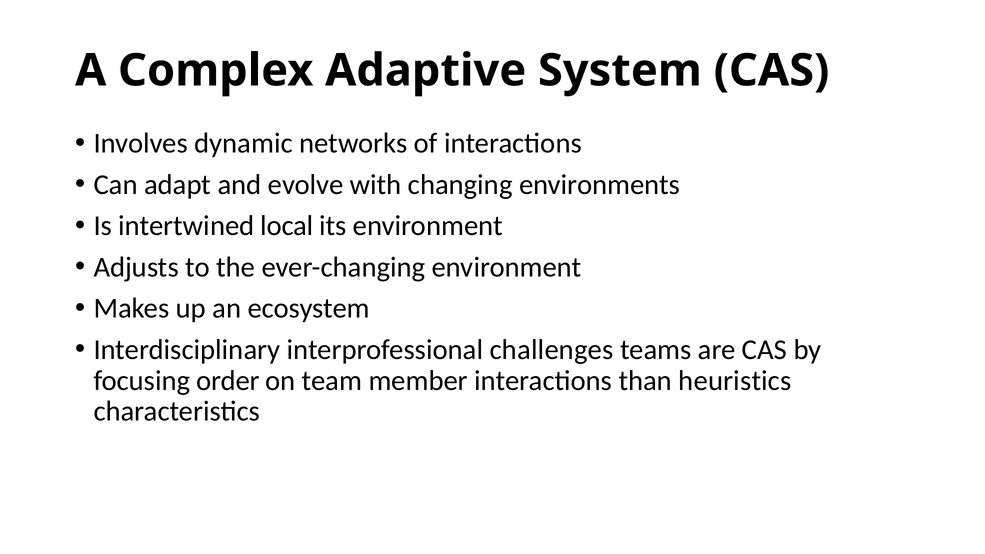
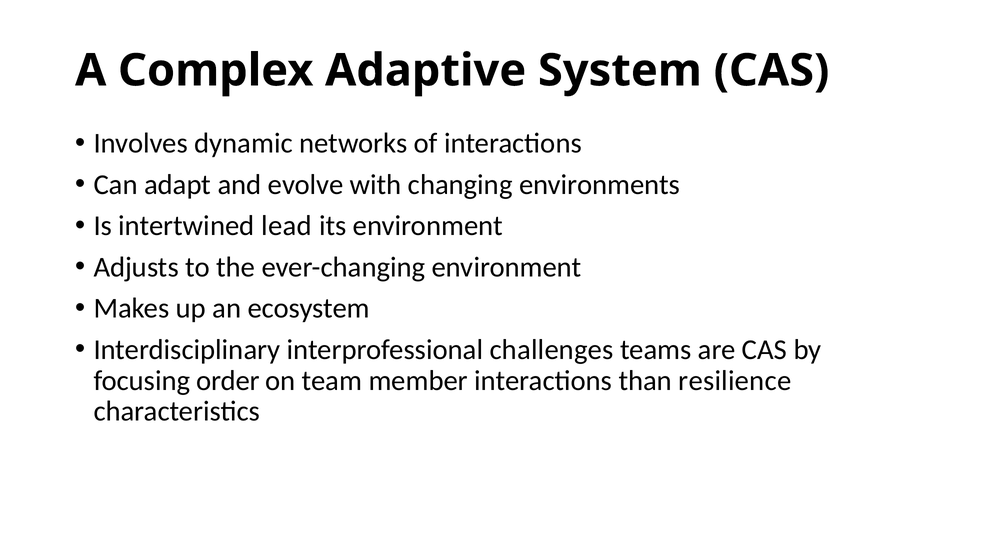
local: local -> lead (287, 226)
heuristics: heuristics -> resilience (735, 381)
